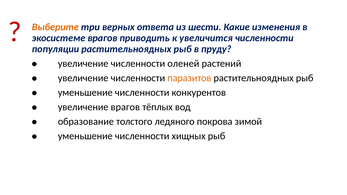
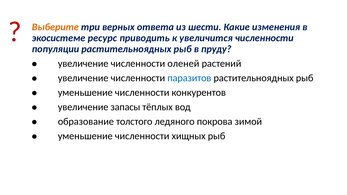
экосистеме врагов: врагов -> ресурс (102, 38)
паразитов colour: orange -> blue (189, 78)
увеличение врагов: врагов -> запасы (125, 107)
